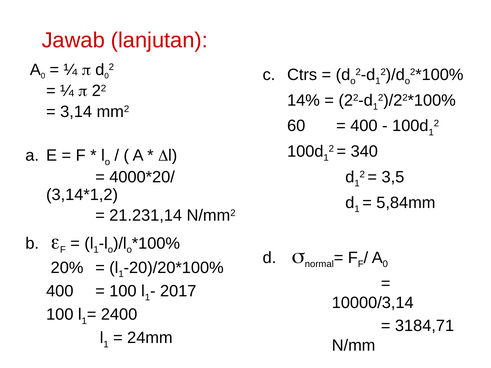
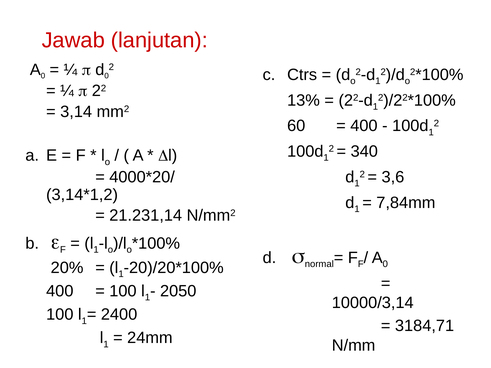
14%: 14% -> 13% (304, 100)
3,5: 3,5 -> 3,6 (393, 177)
5,84mm: 5,84mm -> 7,84mm (406, 203)
2017: 2017 -> 2050 (178, 291)
